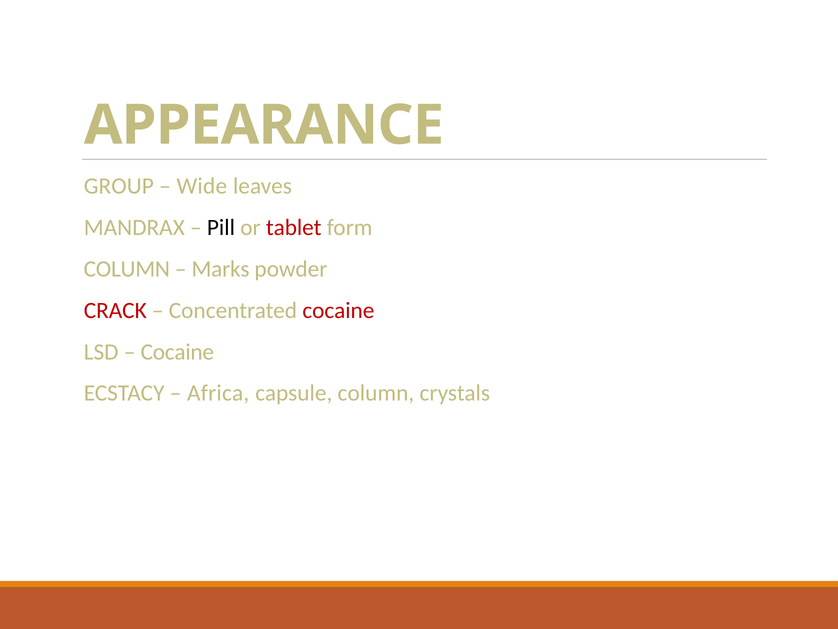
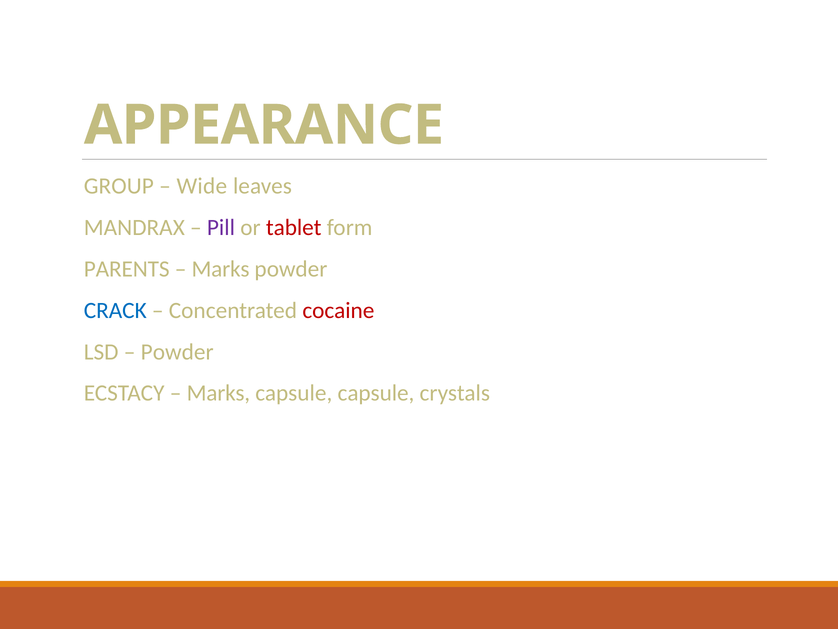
Pill colour: black -> purple (221, 227)
COLUMN: COLUMN -> PARENTS (127, 269)
CRACK colour: red -> blue (115, 310)
Cocaine: Cocaine -> Powder (177, 352)
Africa: Africa -> Marks (218, 393)
capsule column: column -> capsule (376, 393)
